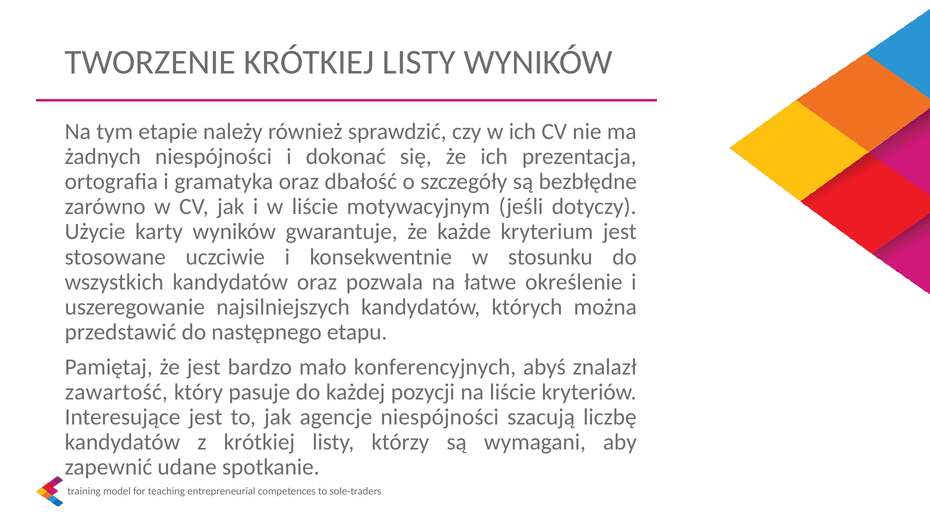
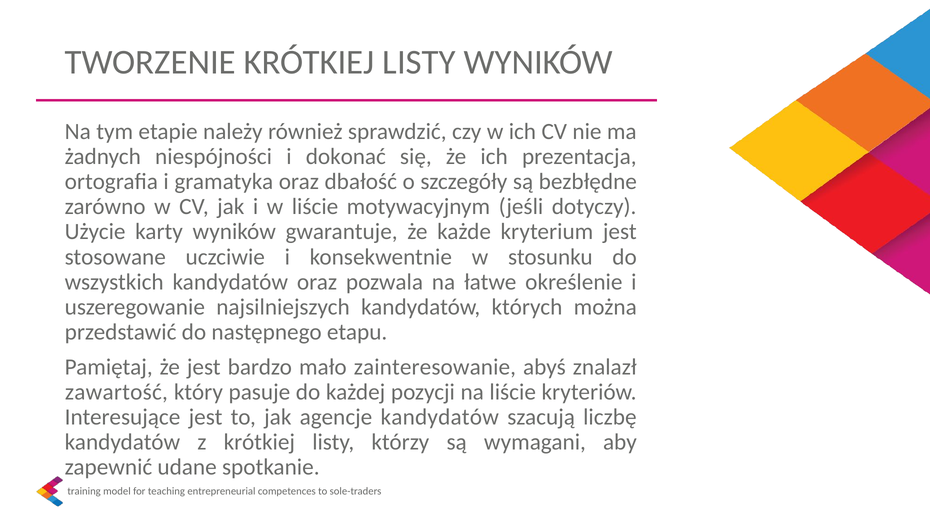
konferencyjnych: konferencyjnych -> zainteresowanie (435, 367)
agencje niespójności: niespójności -> kandydatów (440, 417)
